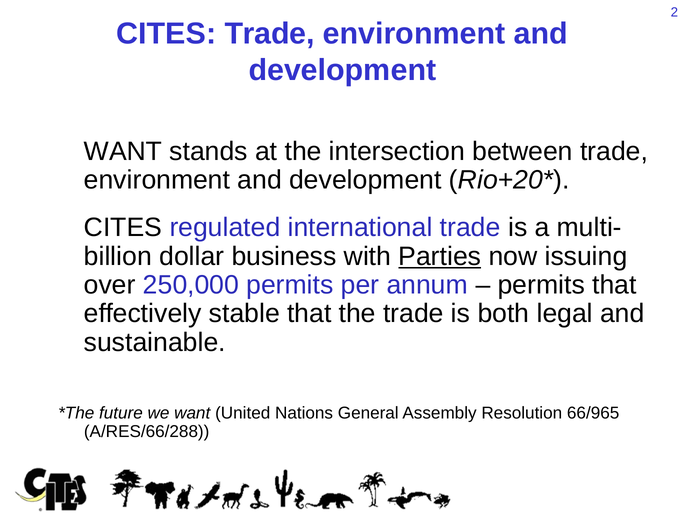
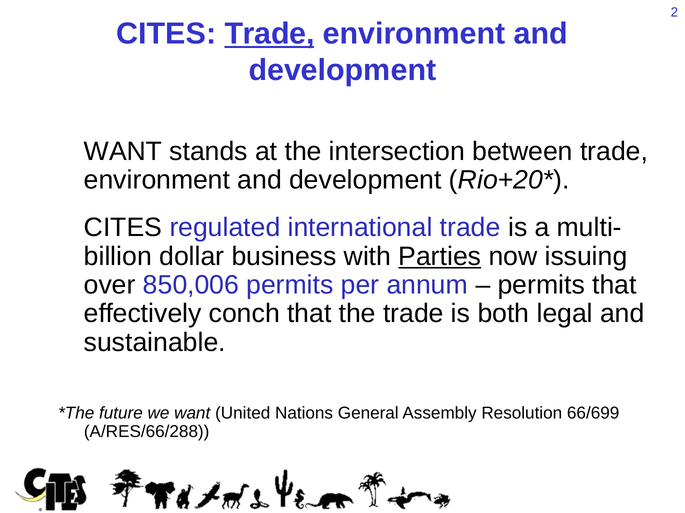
Trade underline: none -> present (270, 34)
250,000: 250,000 -> 850,006 (191, 285)
stable: stable -> conch (244, 314)
66/965: 66/965 -> 66/699 (593, 414)
